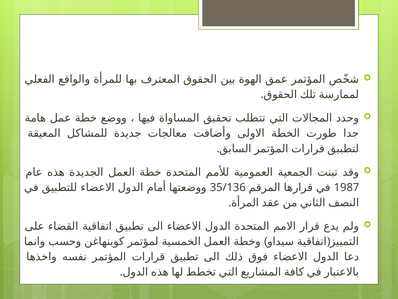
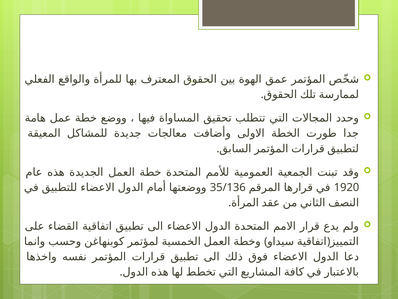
1987: 1987 -> 1920 (347, 187)
